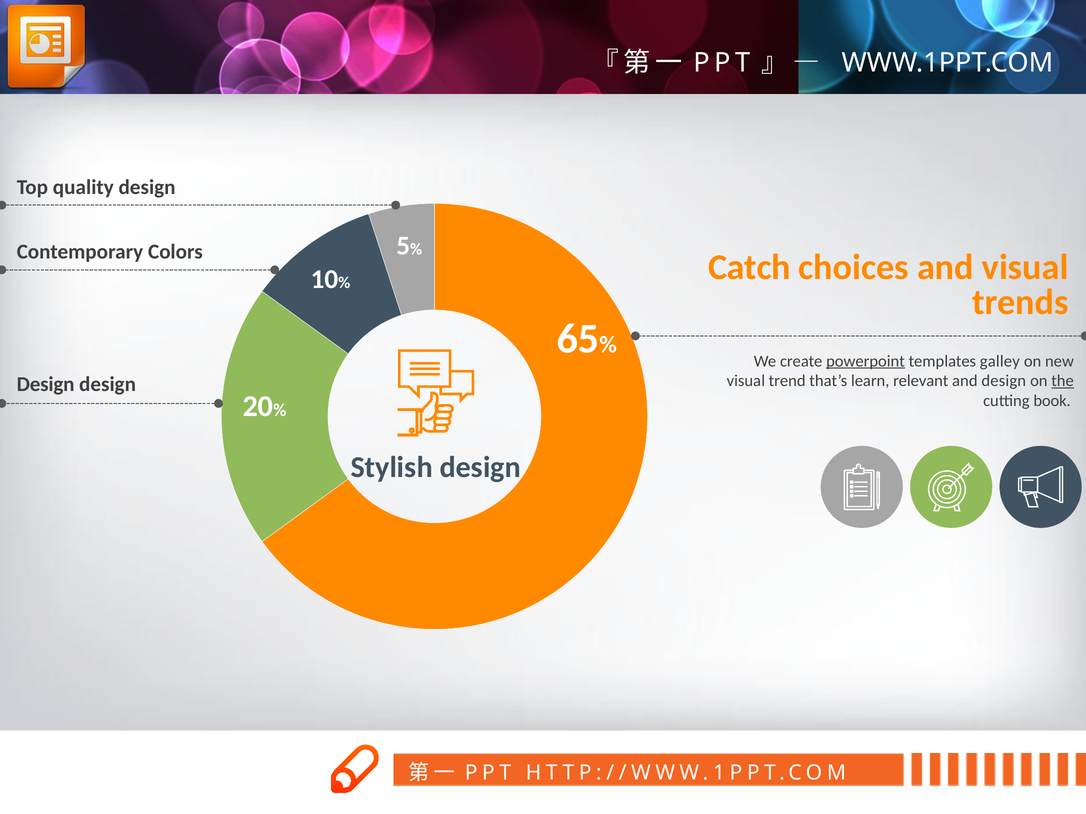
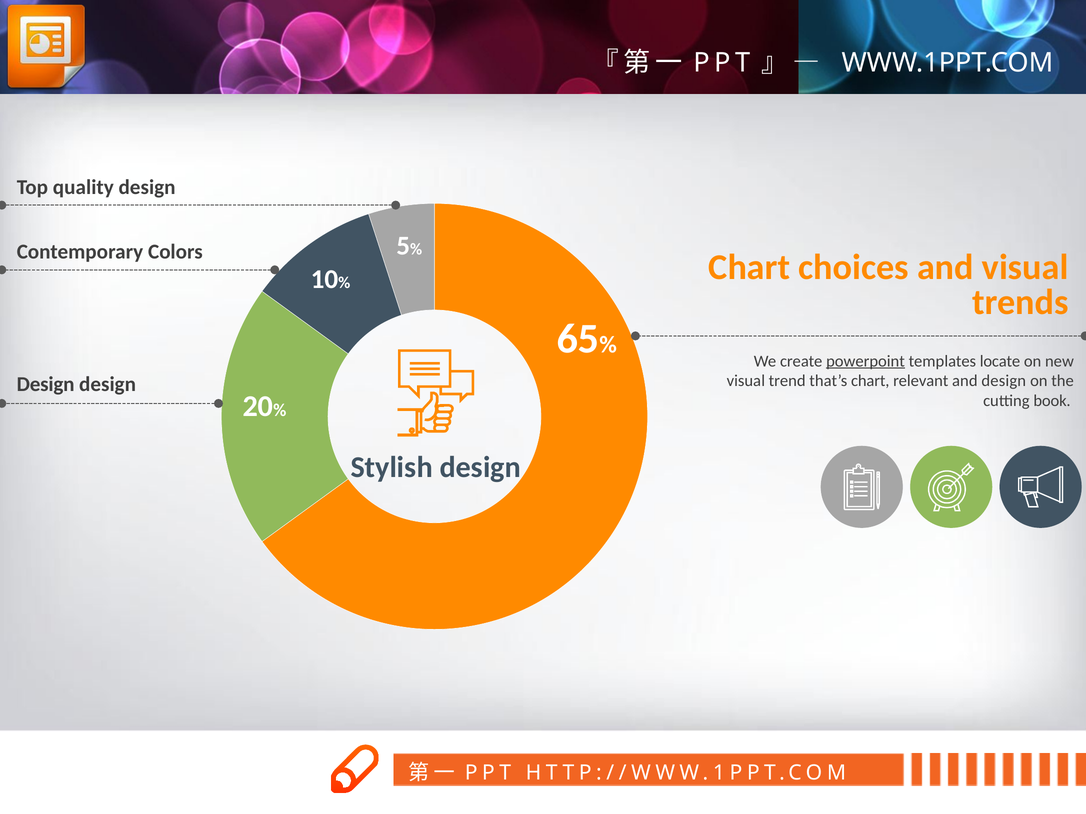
Catch: Catch -> Chart (749, 268)
galley: galley -> locate (1000, 361)
that’s learn: learn -> chart (870, 381)
the underline: present -> none (1063, 381)
